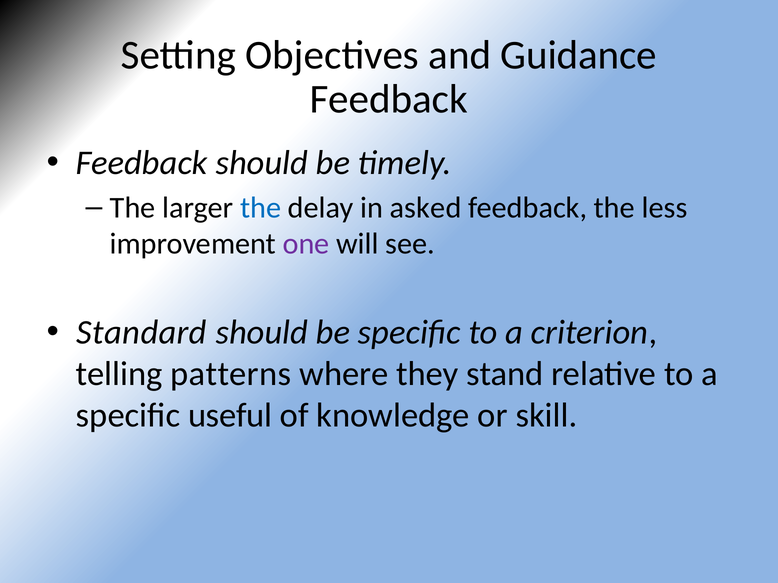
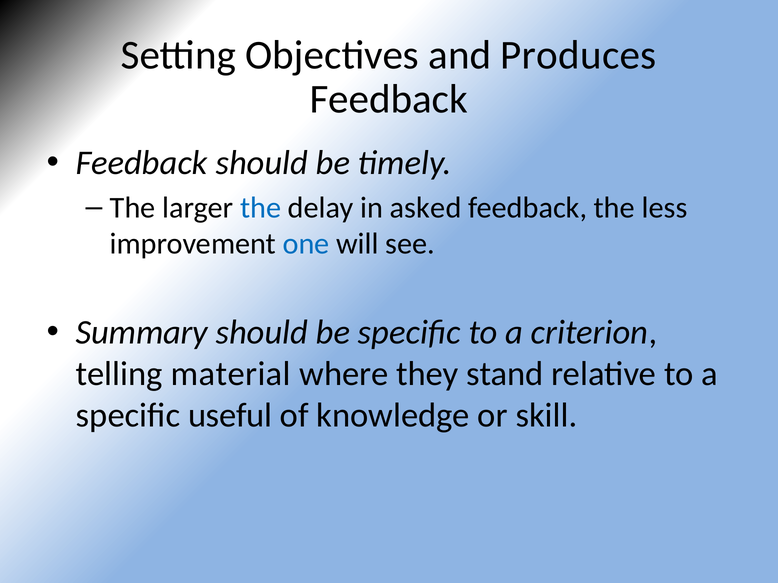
Guidance: Guidance -> Produces (578, 55)
one colour: purple -> blue (306, 244)
Standard: Standard -> Summary (142, 333)
patterns: patterns -> material (231, 374)
